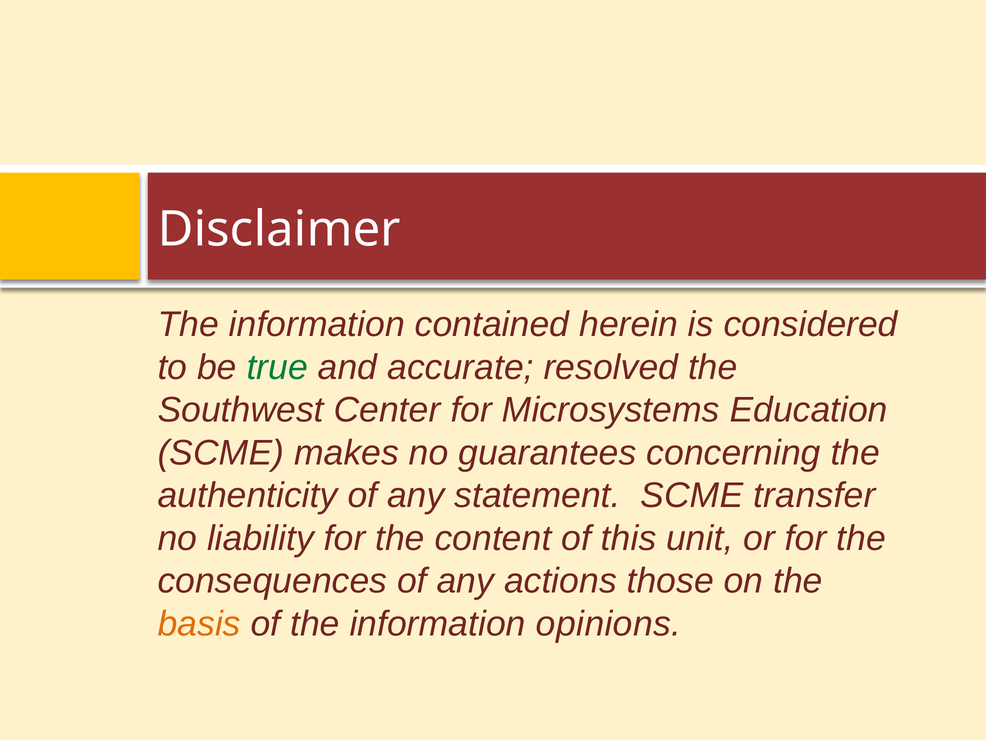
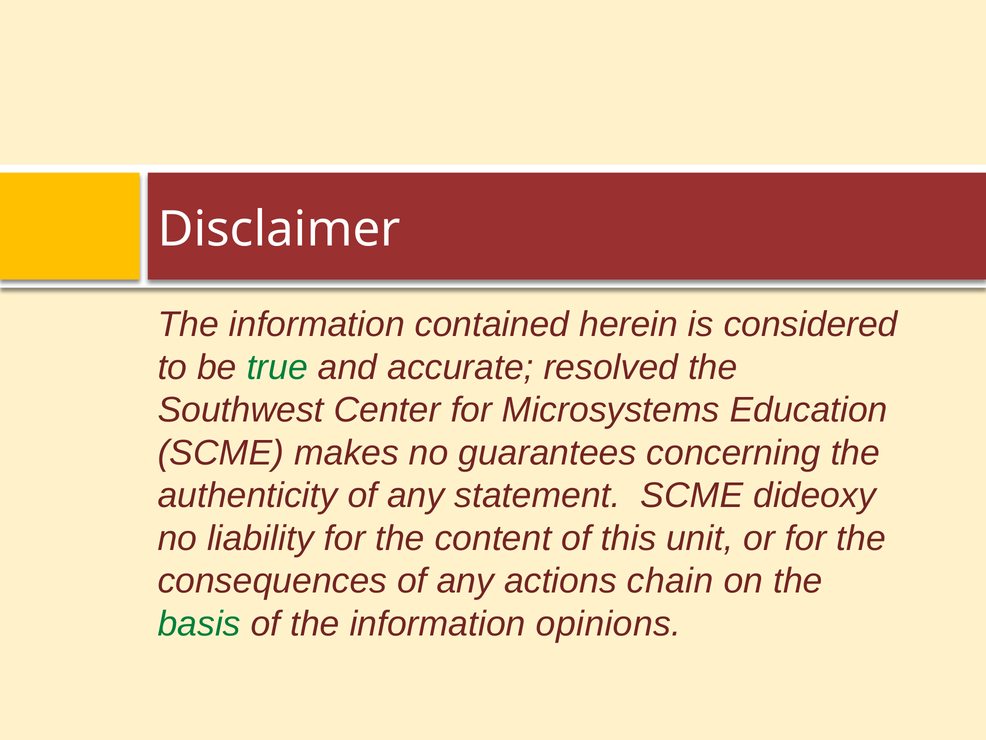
transfer: transfer -> dideoxy (815, 495)
those: those -> chain (670, 581)
basis colour: orange -> green (199, 623)
